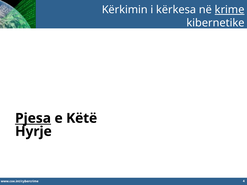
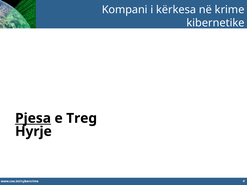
Kërkimin: Kërkimin -> Kompani (125, 10)
krime underline: present -> none (230, 10)
Këtë: Këtë -> Treg (82, 118)
